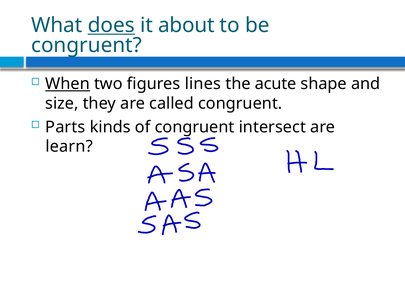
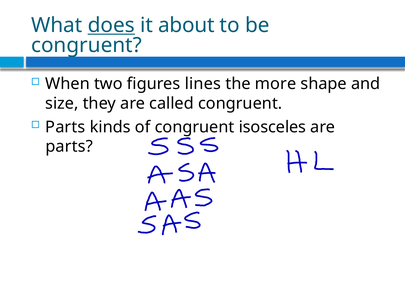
When underline: present -> none (68, 84)
acute: acute -> more (276, 84)
intersect: intersect -> isosceles (272, 127)
learn: learn -> parts (69, 146)
